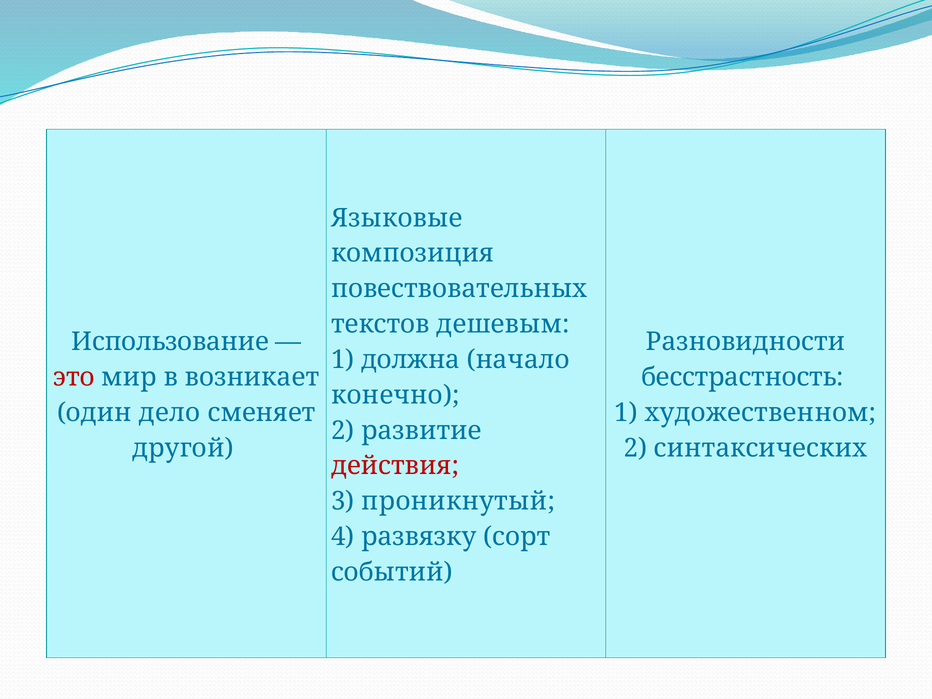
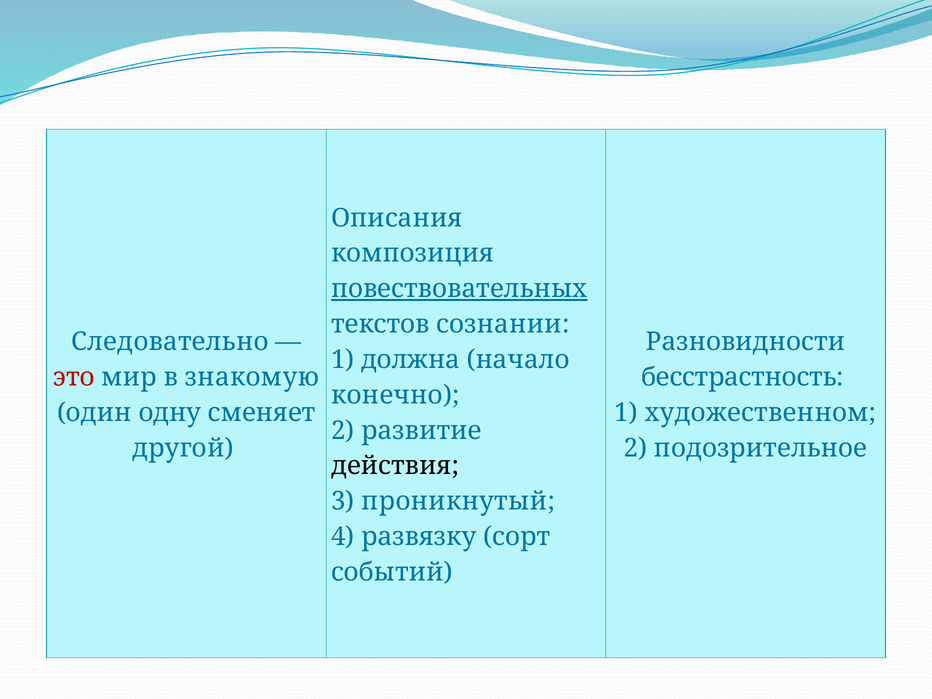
Языковые: Языковые -> Описания (397, 218)
повествовательных underline: none -> present (459, 289)
дешевым: дешевым -> сознании (503, 324)
Использование: Использование -> Следовательно (170, 342)
возникает: возникает -> знакомую (252, 377)
дело: дело -> одну (170, 413)
синтаксических: синтаксических -> подозрительное (761, 448)
действия colour: red -> black (395, 466)
